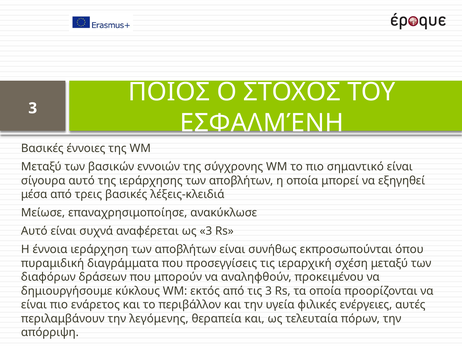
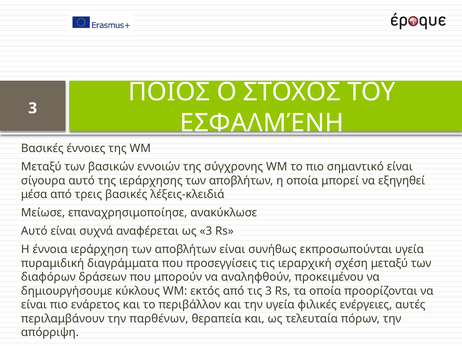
εκπροσωπούνται όπου: όπου -> υγεία (409, 250)
λεγόμενης: λεγόμενης -> παρθένων (159, 319)
